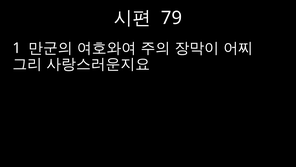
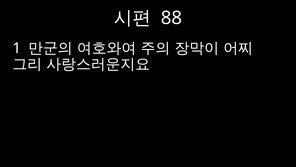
79: 79 -> 88 (171, 18)
